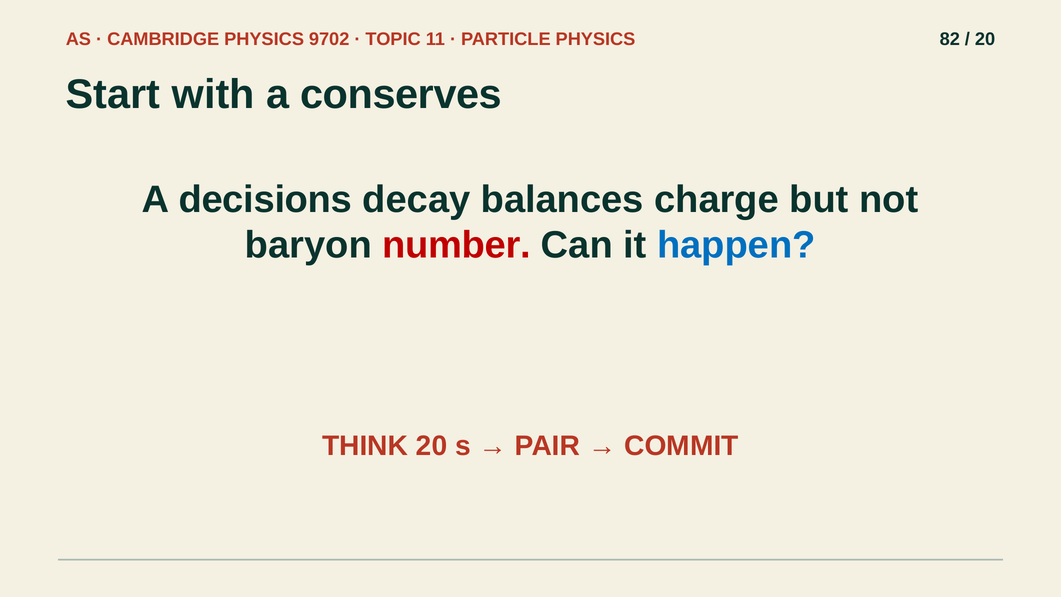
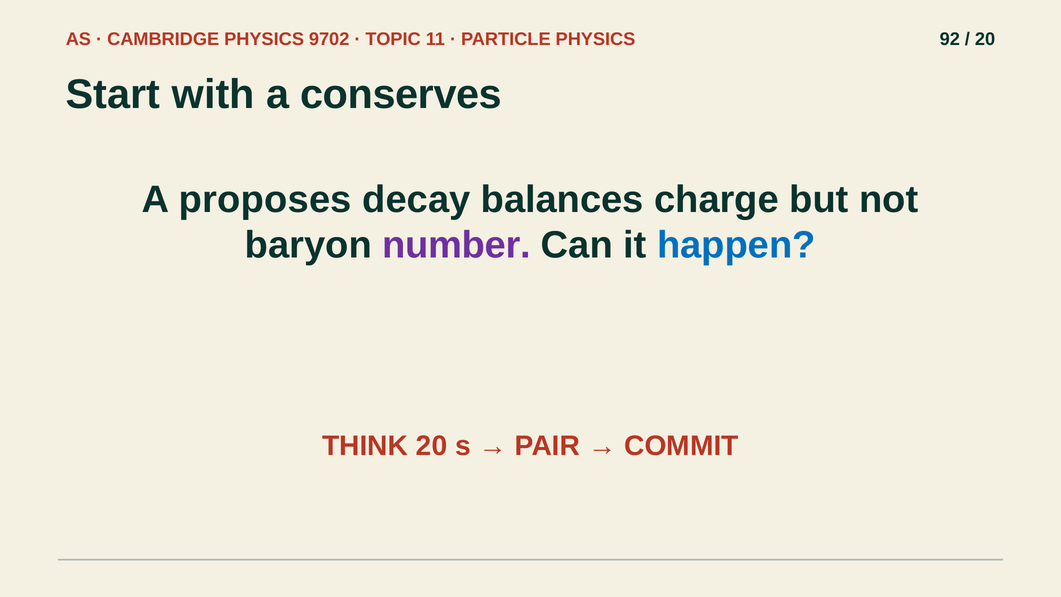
82: 82 -> 92 (950, 39)
decisions: decisions -> proposes (265, 199)
number colour: red -> purple (457, 245)
